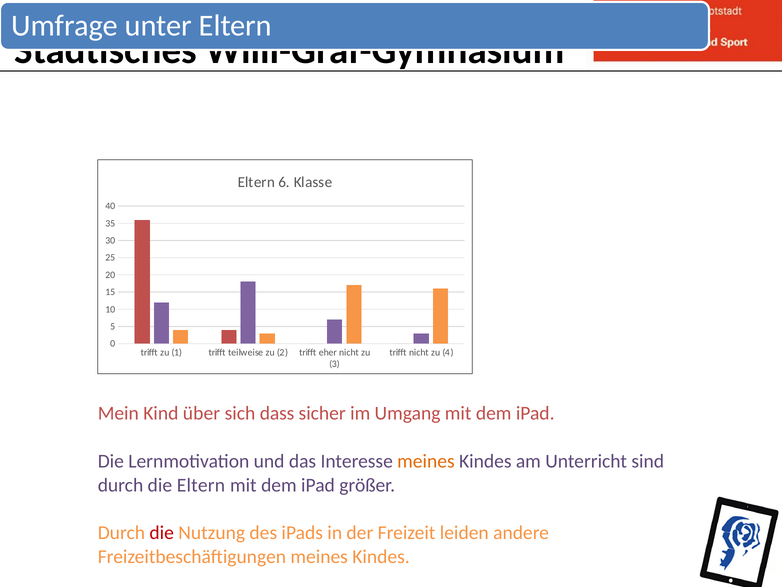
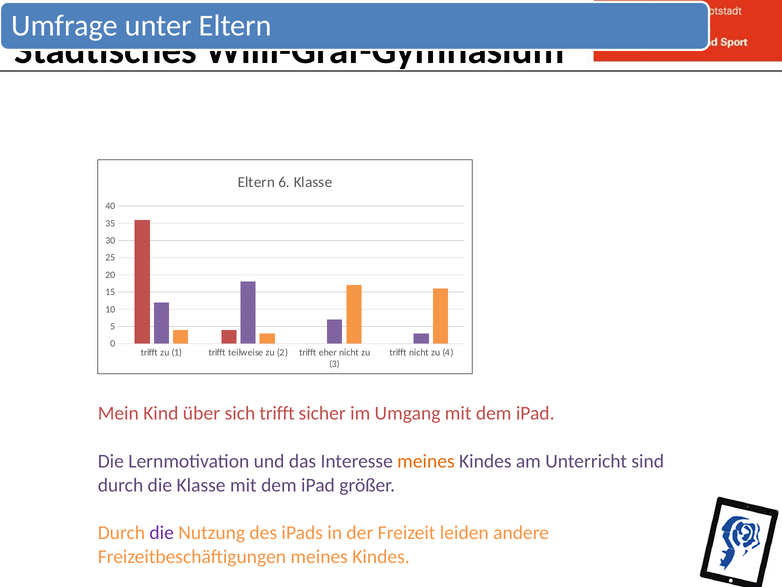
sich dass: dass -> trifft (277, 413)
die Eltern: Eltern -> Klasse (201, 485)
die colour: red -> purple (162, 532)
